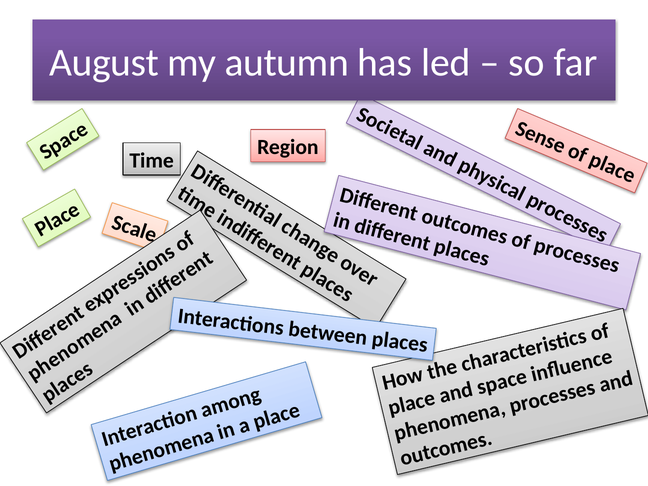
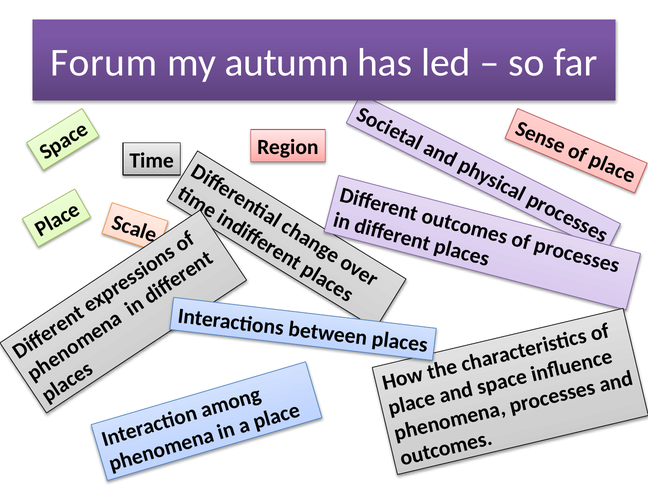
August: August -> Forum (104, 63)
